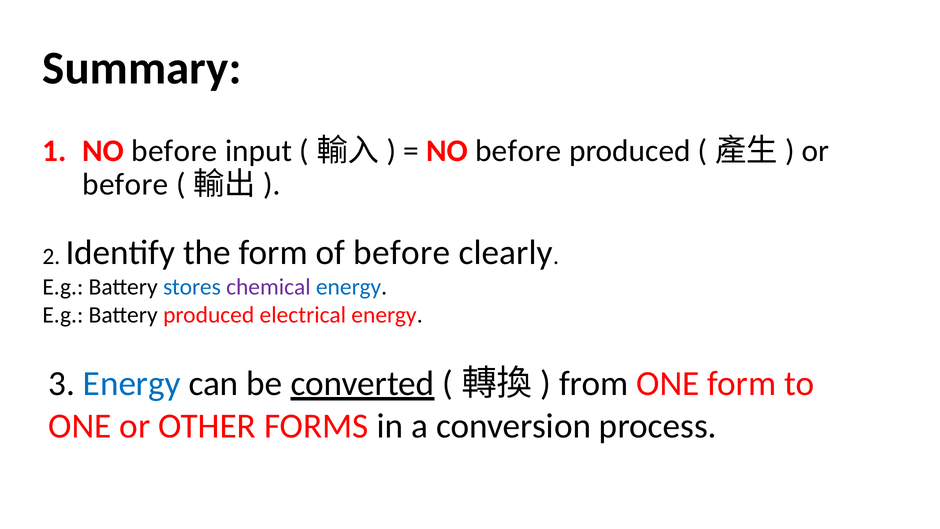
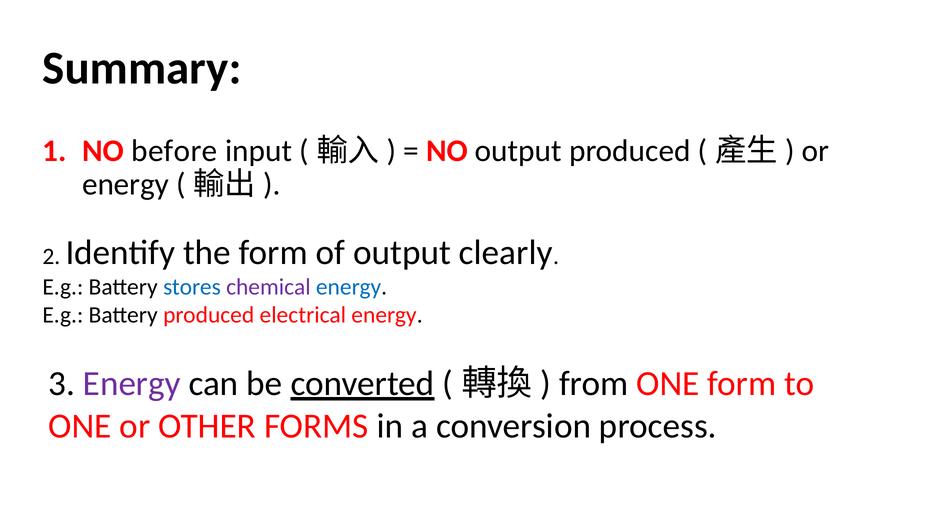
before: before -> output (518, 151)
before: before -> energy (126, 184)
of before: before -> output (402, 252)
Energy colour: blue -> purple (132, 384)
